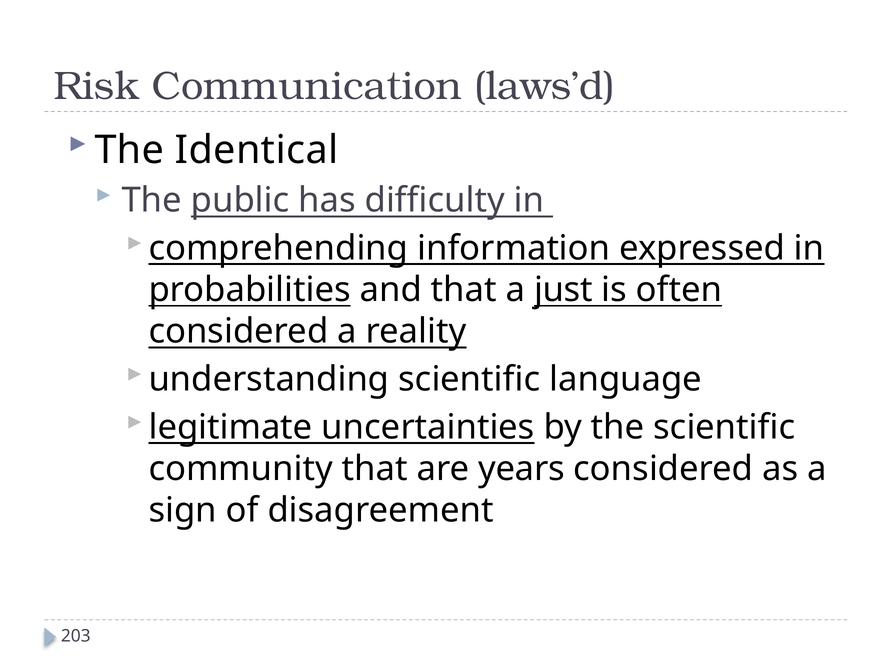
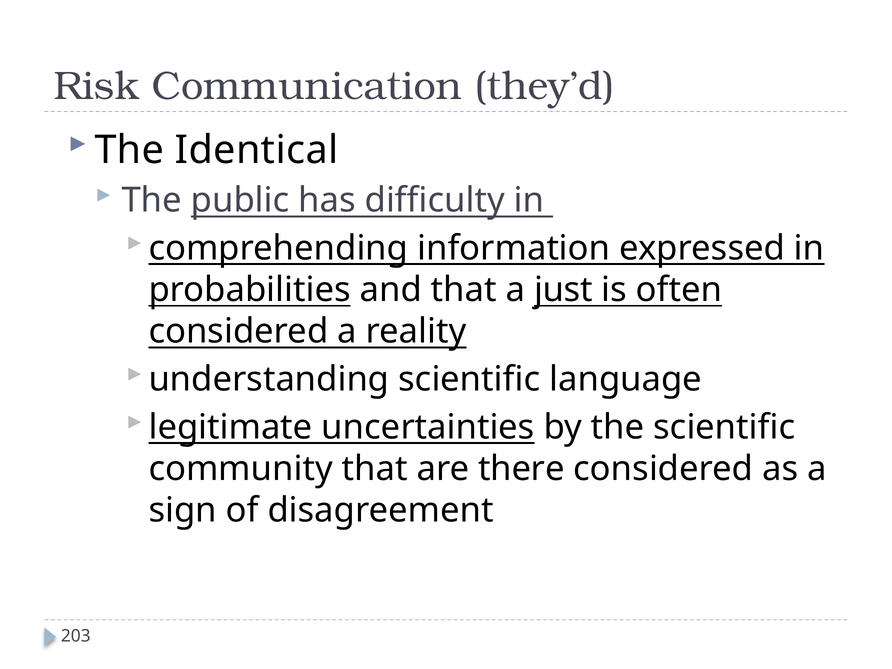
laws’d: laws’d -> they’d (545, 86)
years: years -> there (521, 469)
